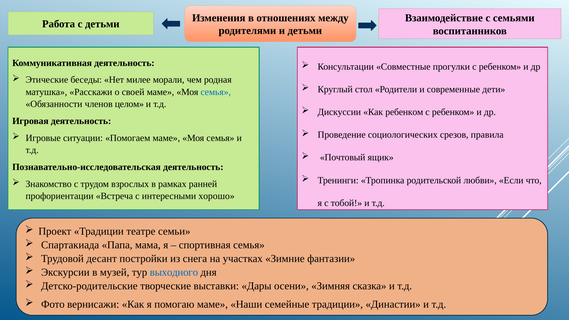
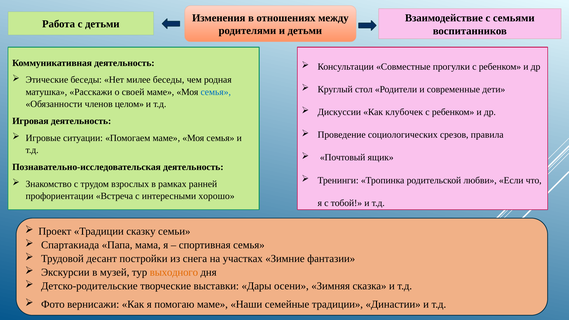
милее морали: морали -> беседы (169, 80)
Как ребенком: ребенком -> клубочек (404, 112)
театре: театре -> сказку (141, 231)
выходного colour: blue -> orange (174, 272)
